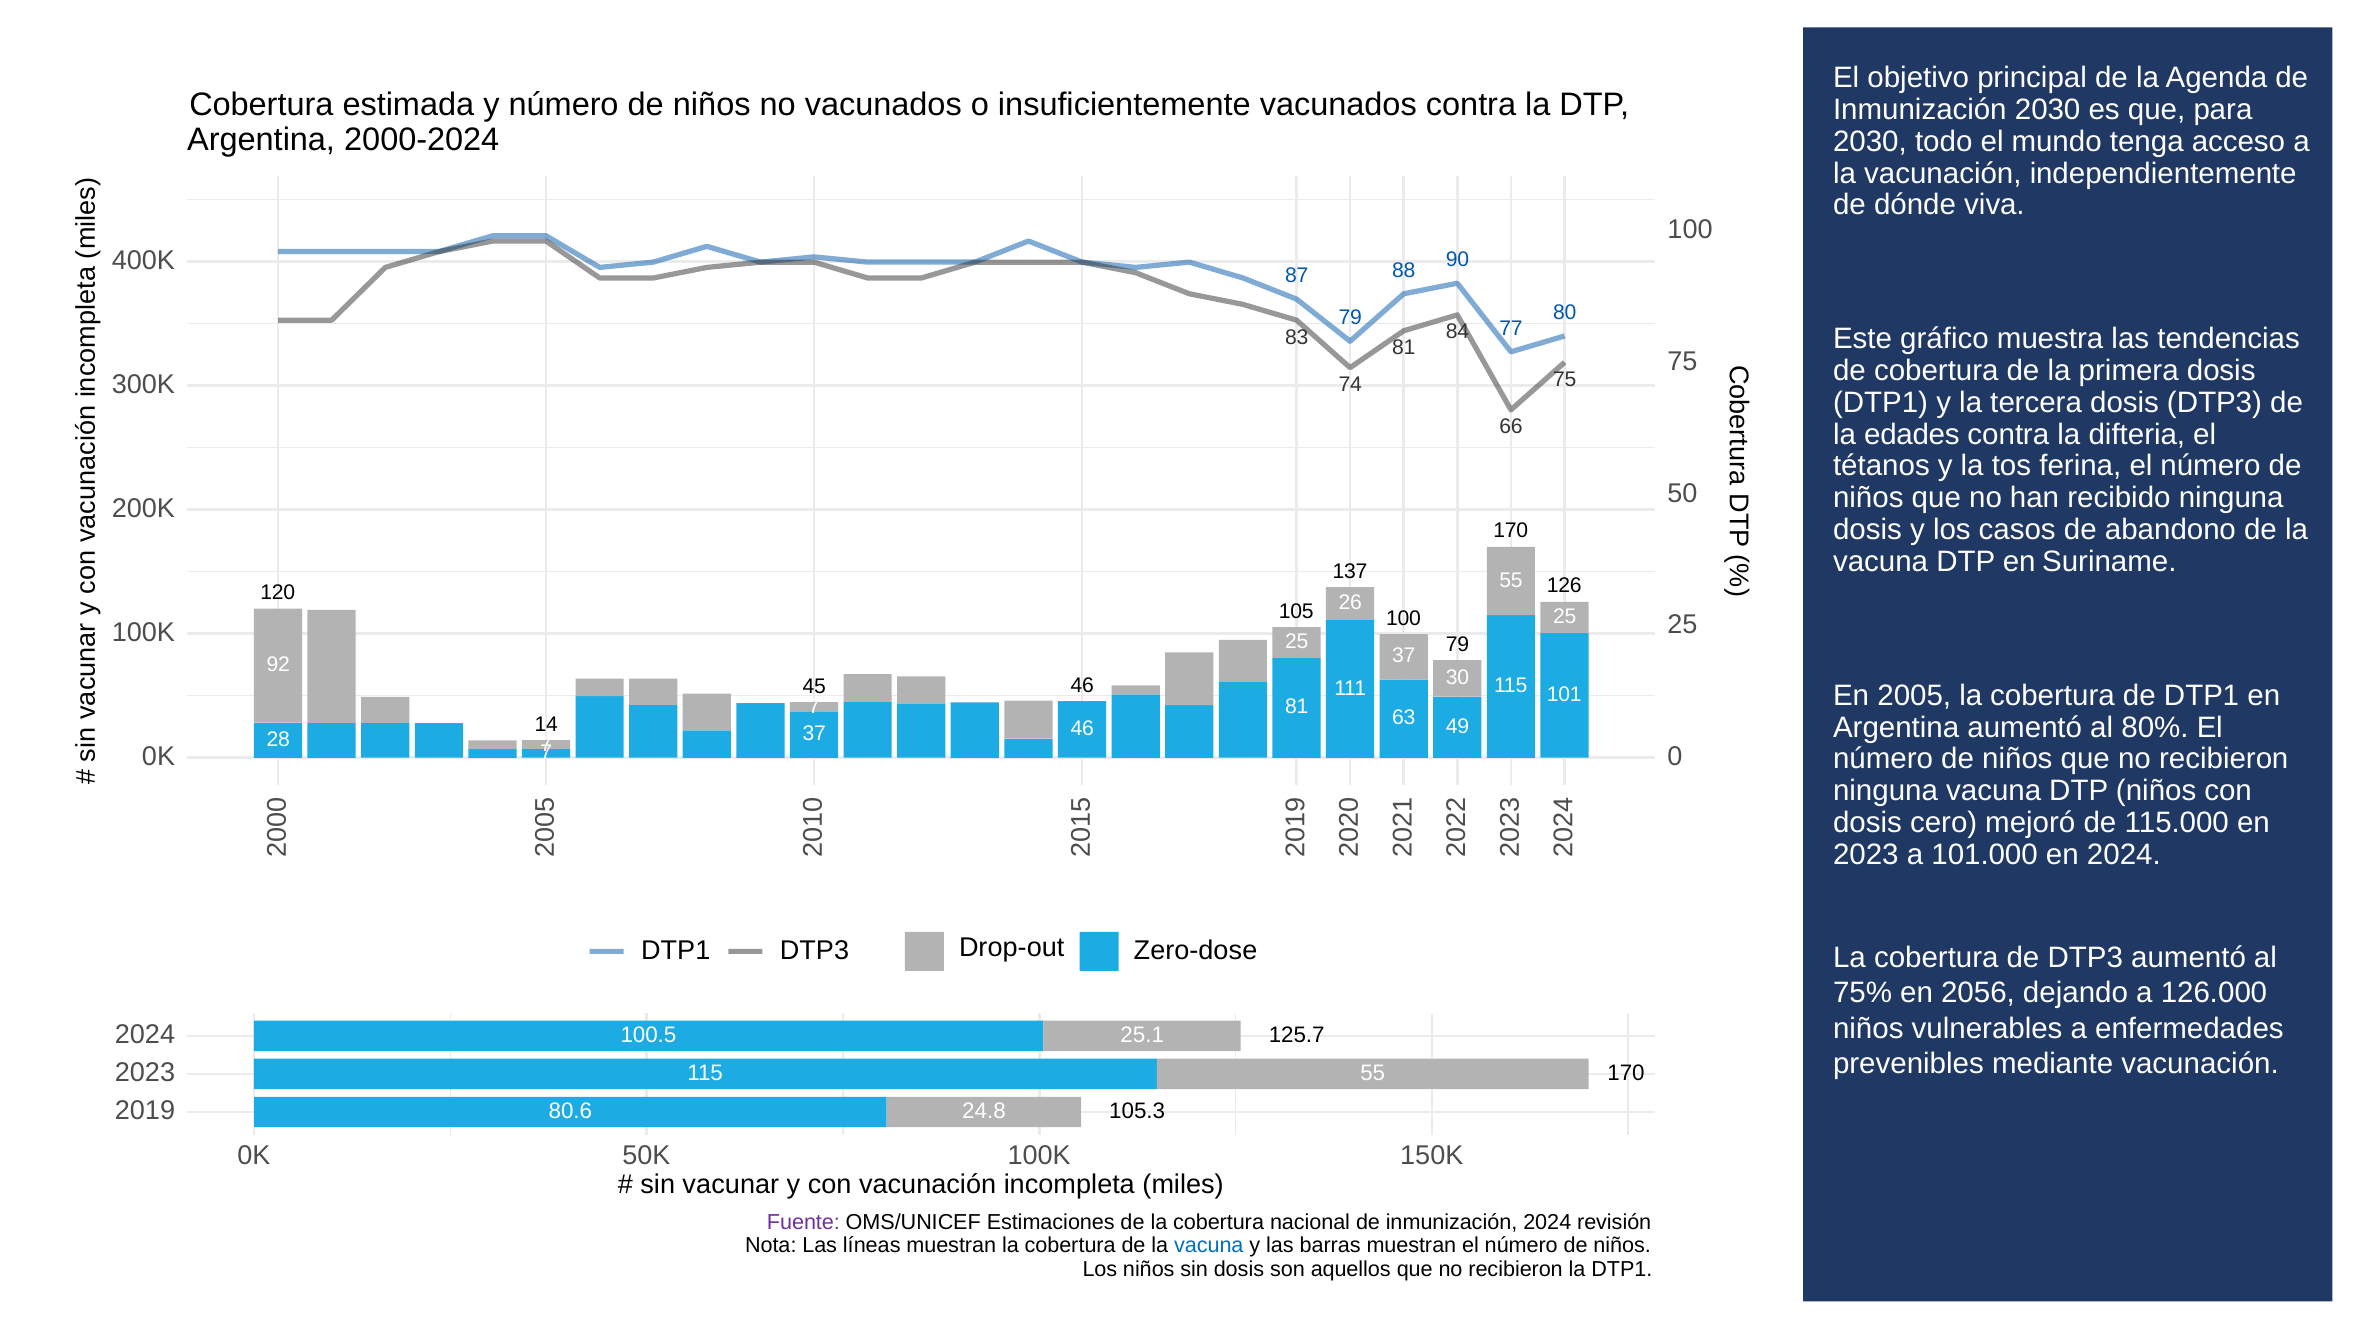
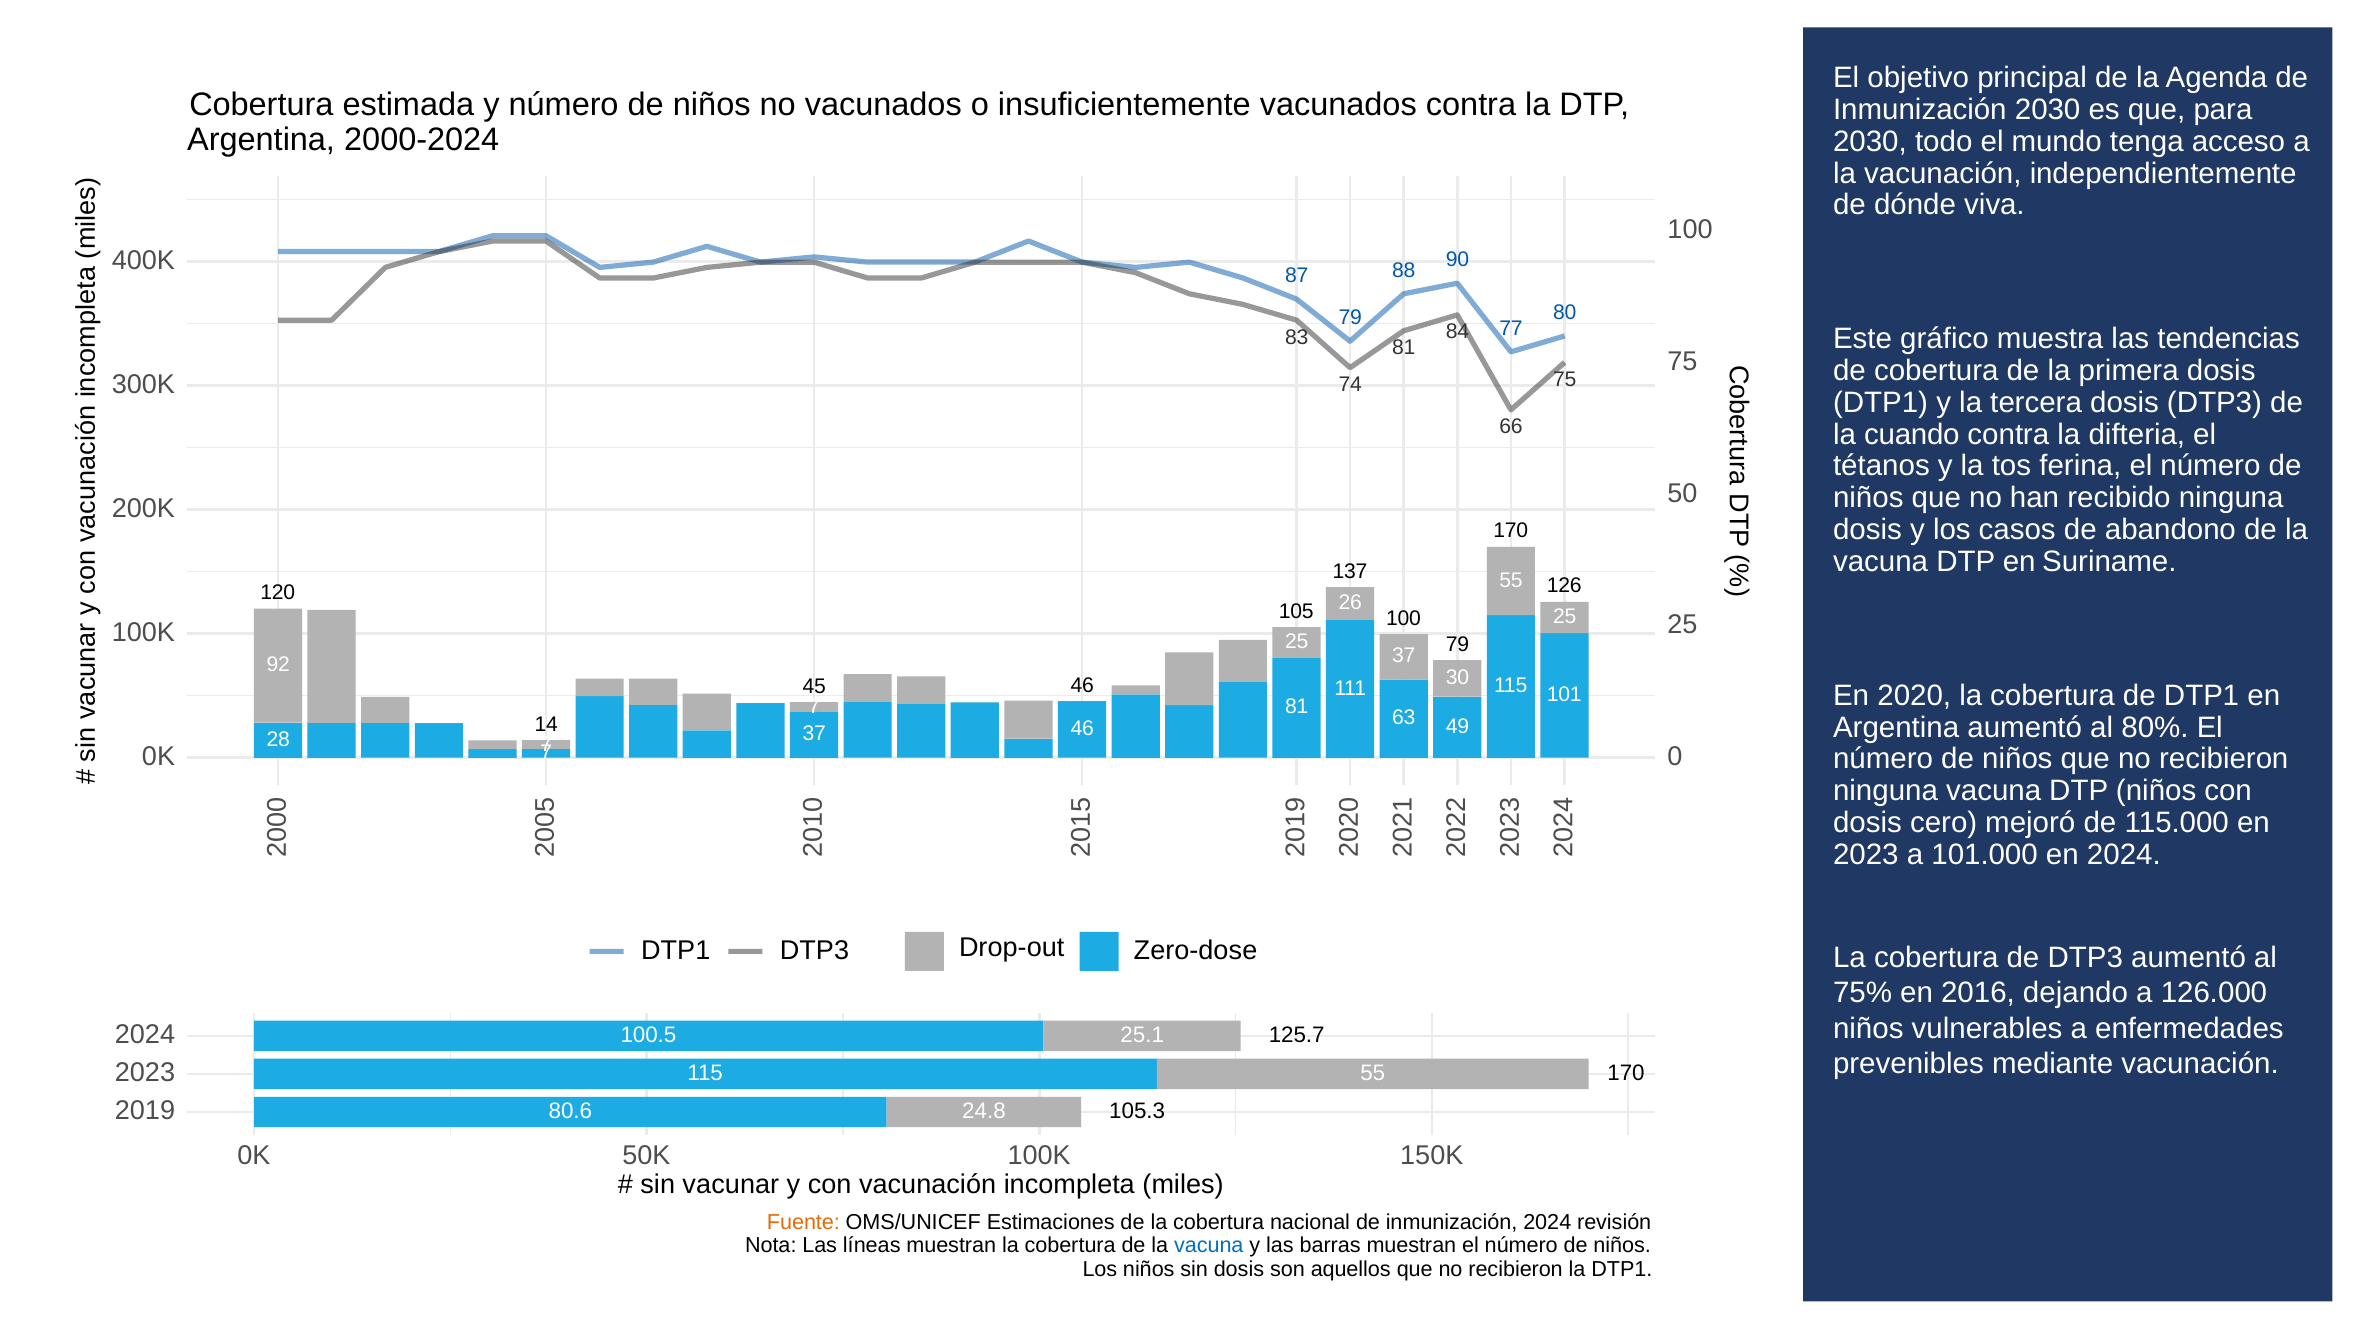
edades: edades -> cuando (1912, 434)
2005: 2005 -> 2020 (1914, 695)
2056: 2056 -> 2016 (1978, 993)
Fuente colour: purple -> orange (803, 1222)
